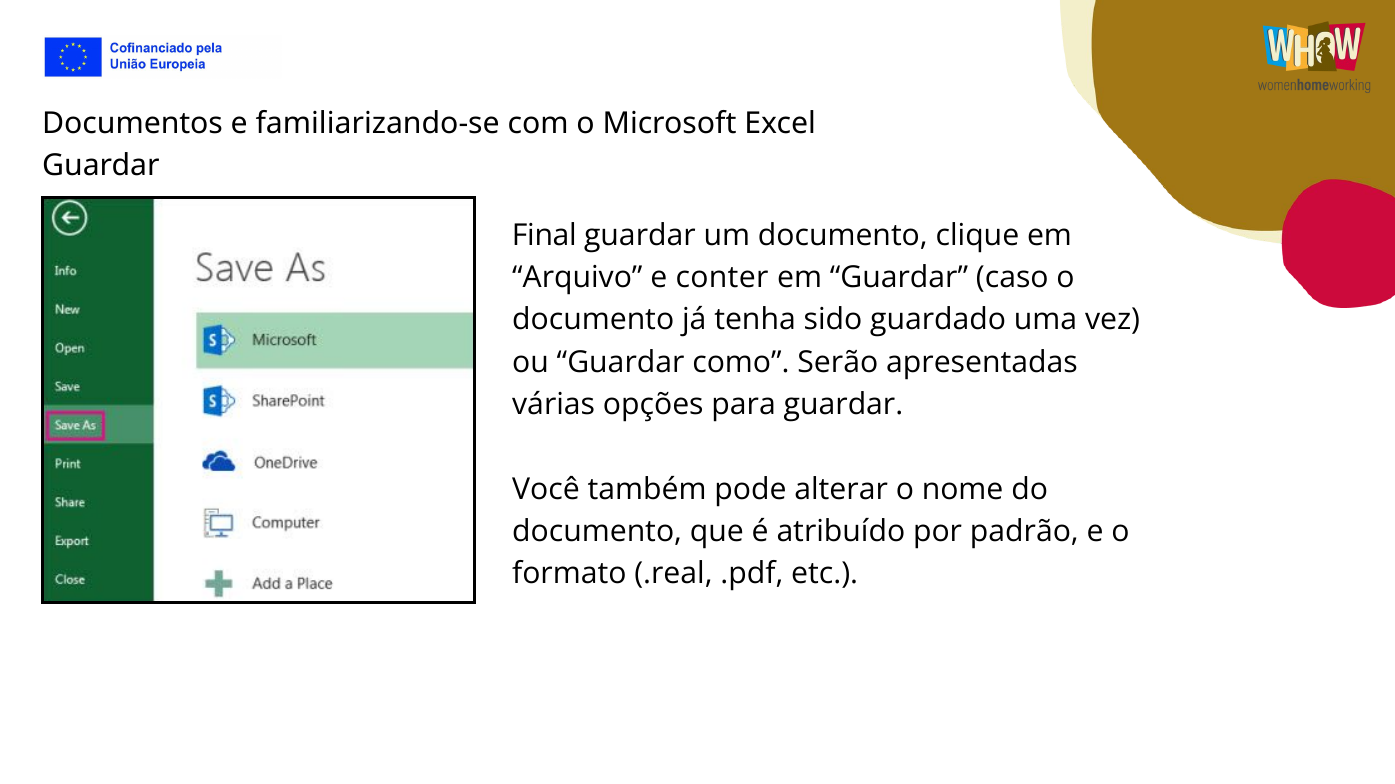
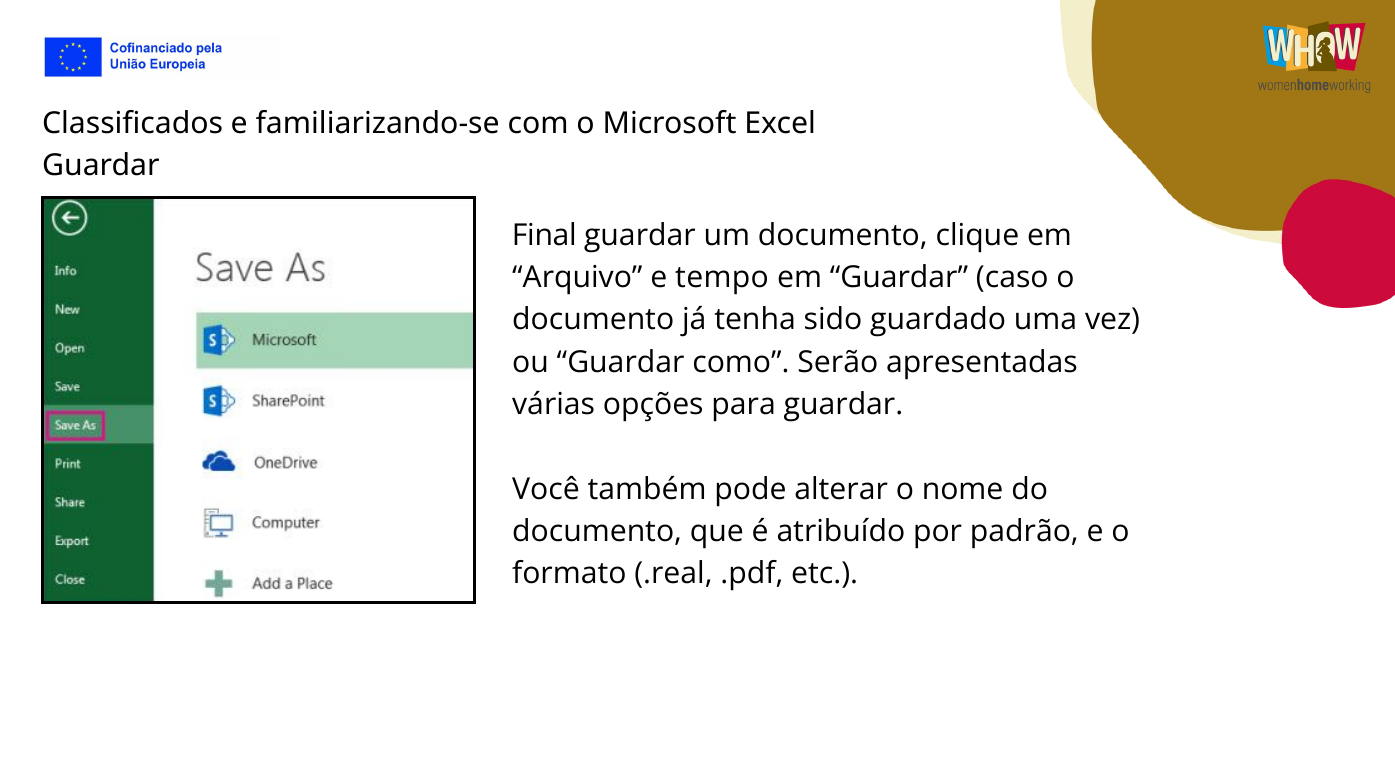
Documentos: Documentos -> Classificados (133, 123)
conter: conter -> tempo (722, 278)
